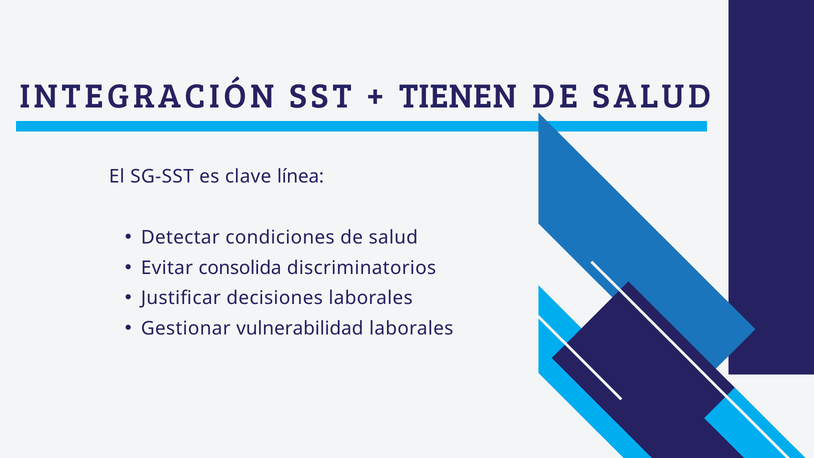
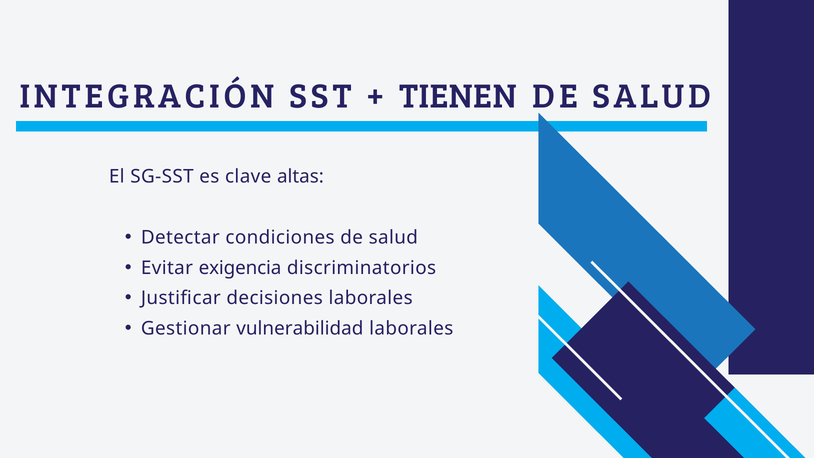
línea: línea -> altas (300, 177)
consolida: consolida -> exigencia (240, 268)
